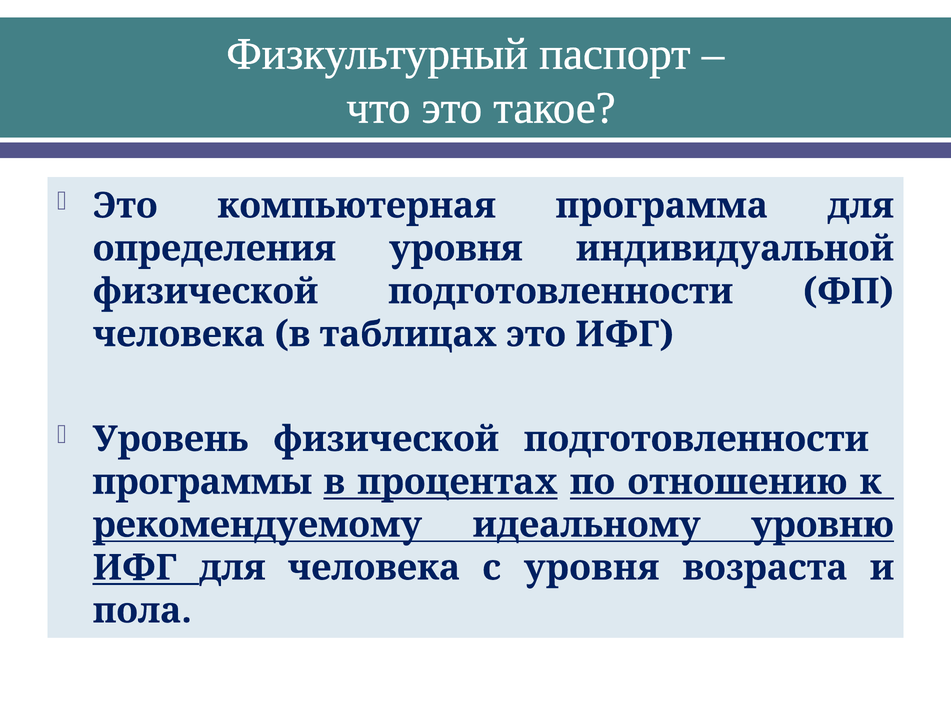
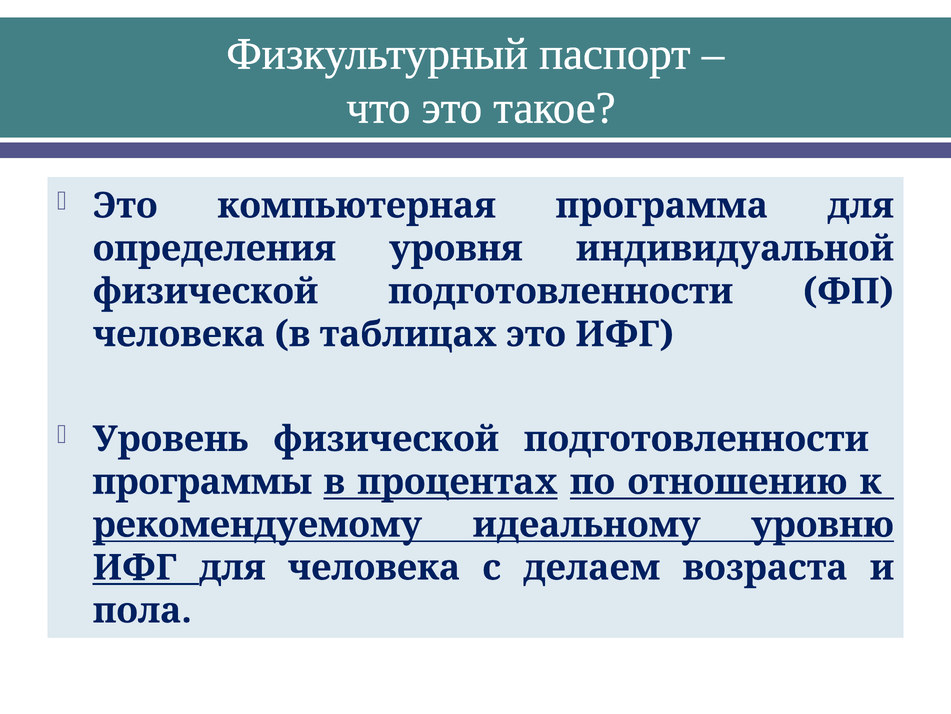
с уровня: уровня -> делаем (592, 567)
